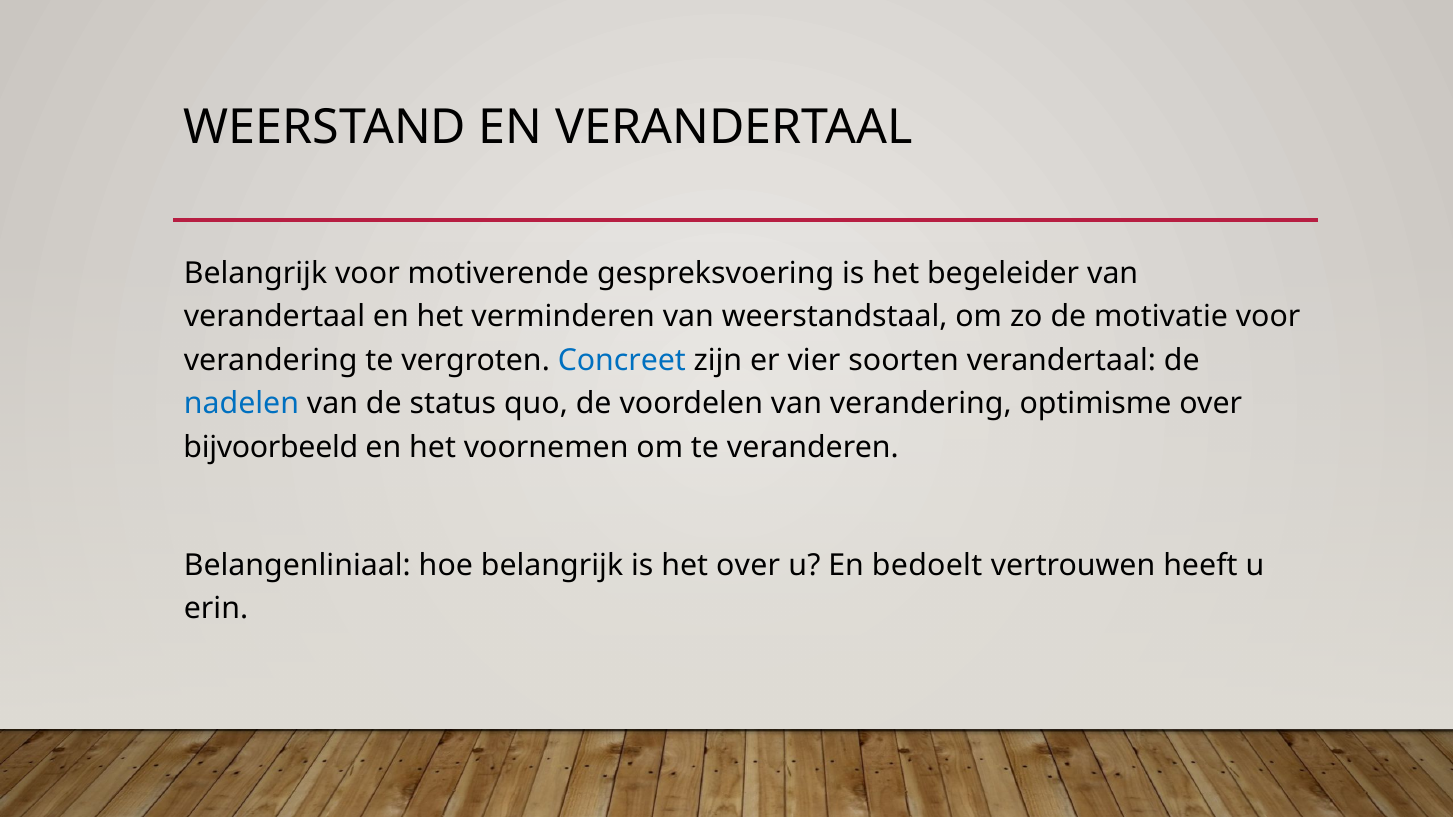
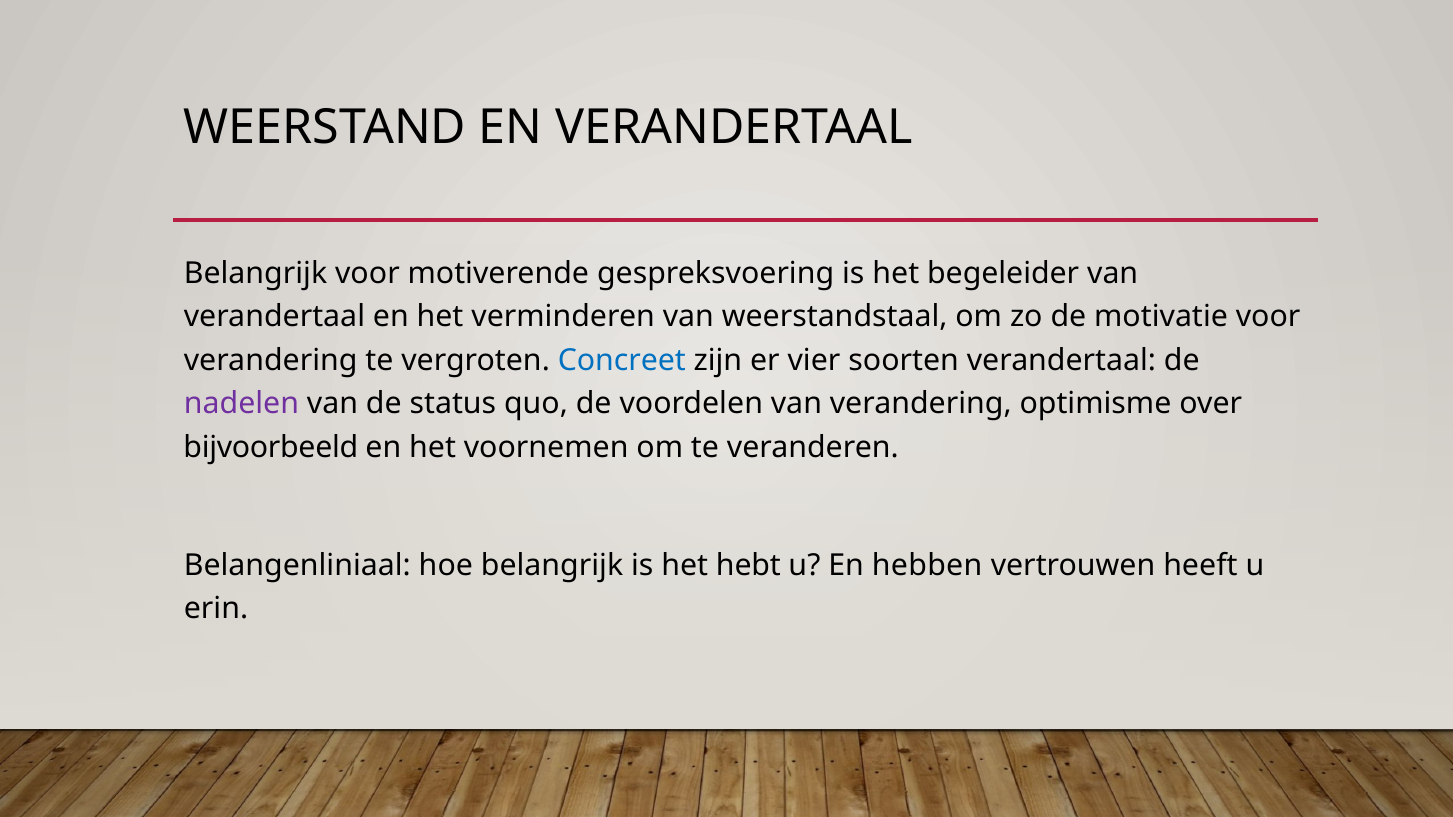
nadelen colour: blue -> purple (241, 404)
het over: over -> hebt (748, 565)
bedoelt: bedoelt -> hebben (927, 565)
